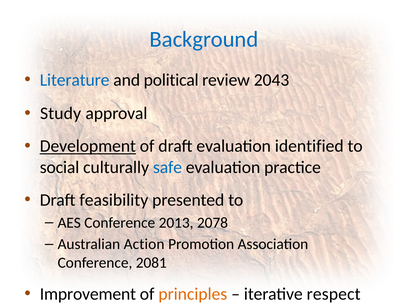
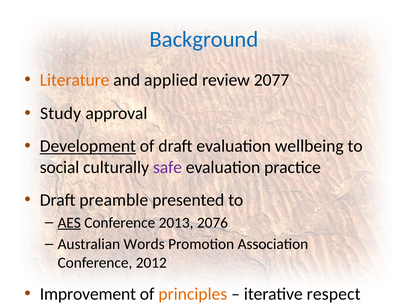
Literature colour: blue -> orange (75, 80)
political: political -> applied (171, 80)
2043: 2043 -> 2077 (272, 80)
identified: identified -> wellbeing (309, 146)
safe colour: blue -> purple (168, 167)
feasibility: feasibility -> preamble (114, 200)
AES underline: none -> present (69, 223)
2078: 2078 -> 2076 (212, 223)
Action: Action -> Words (144, 244)
2081: 2081 -> 2012 (151, 263)
